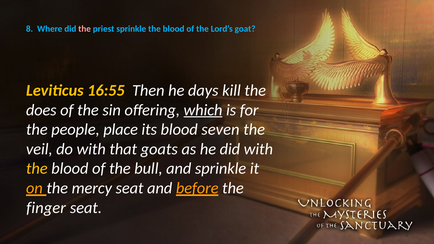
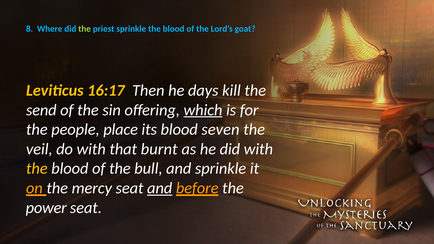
the colour: pink -> light green (85, 29)
16:55: 16:55 -> 16:17 (106, 90)
does: does -> send (41, 110)
goats: goats -> burnt (159, 149)
and underline: none -> present (160, 188)
finger: finger -> power (46, 208)
